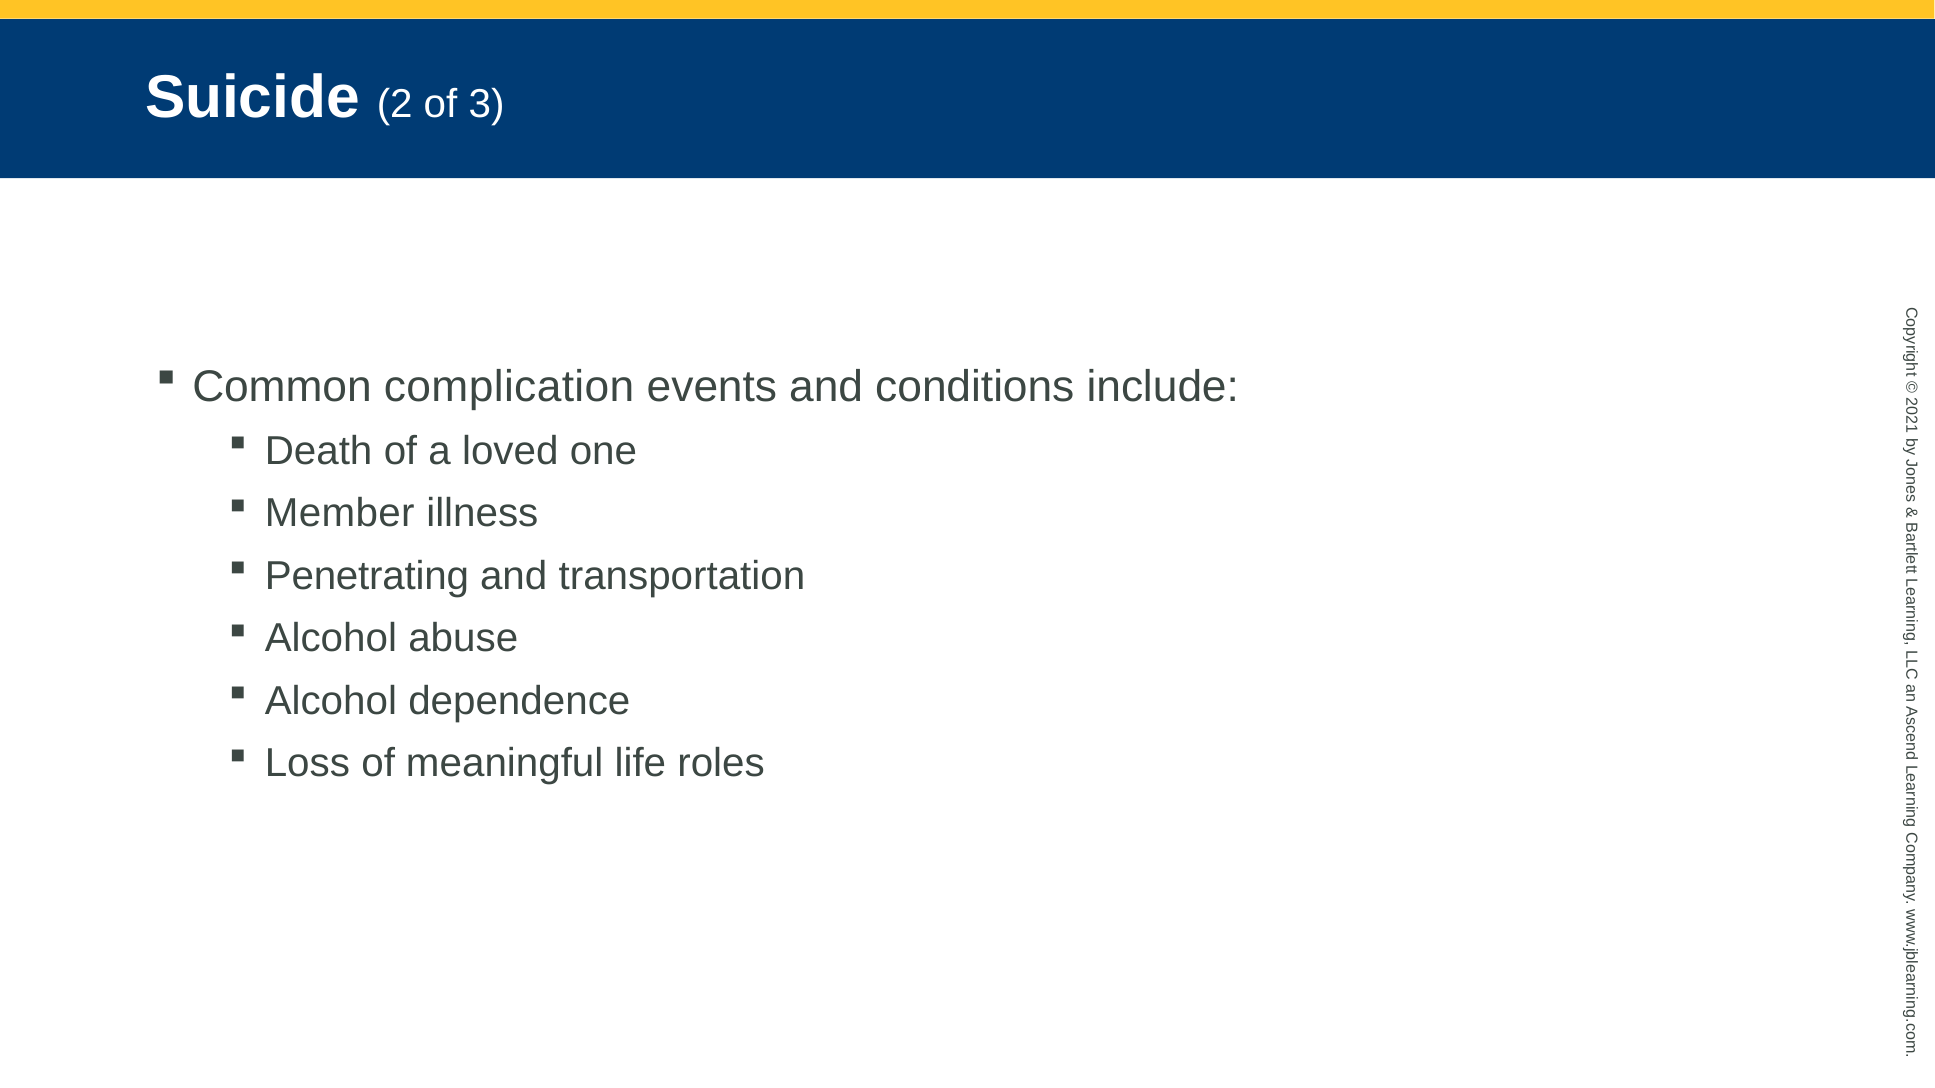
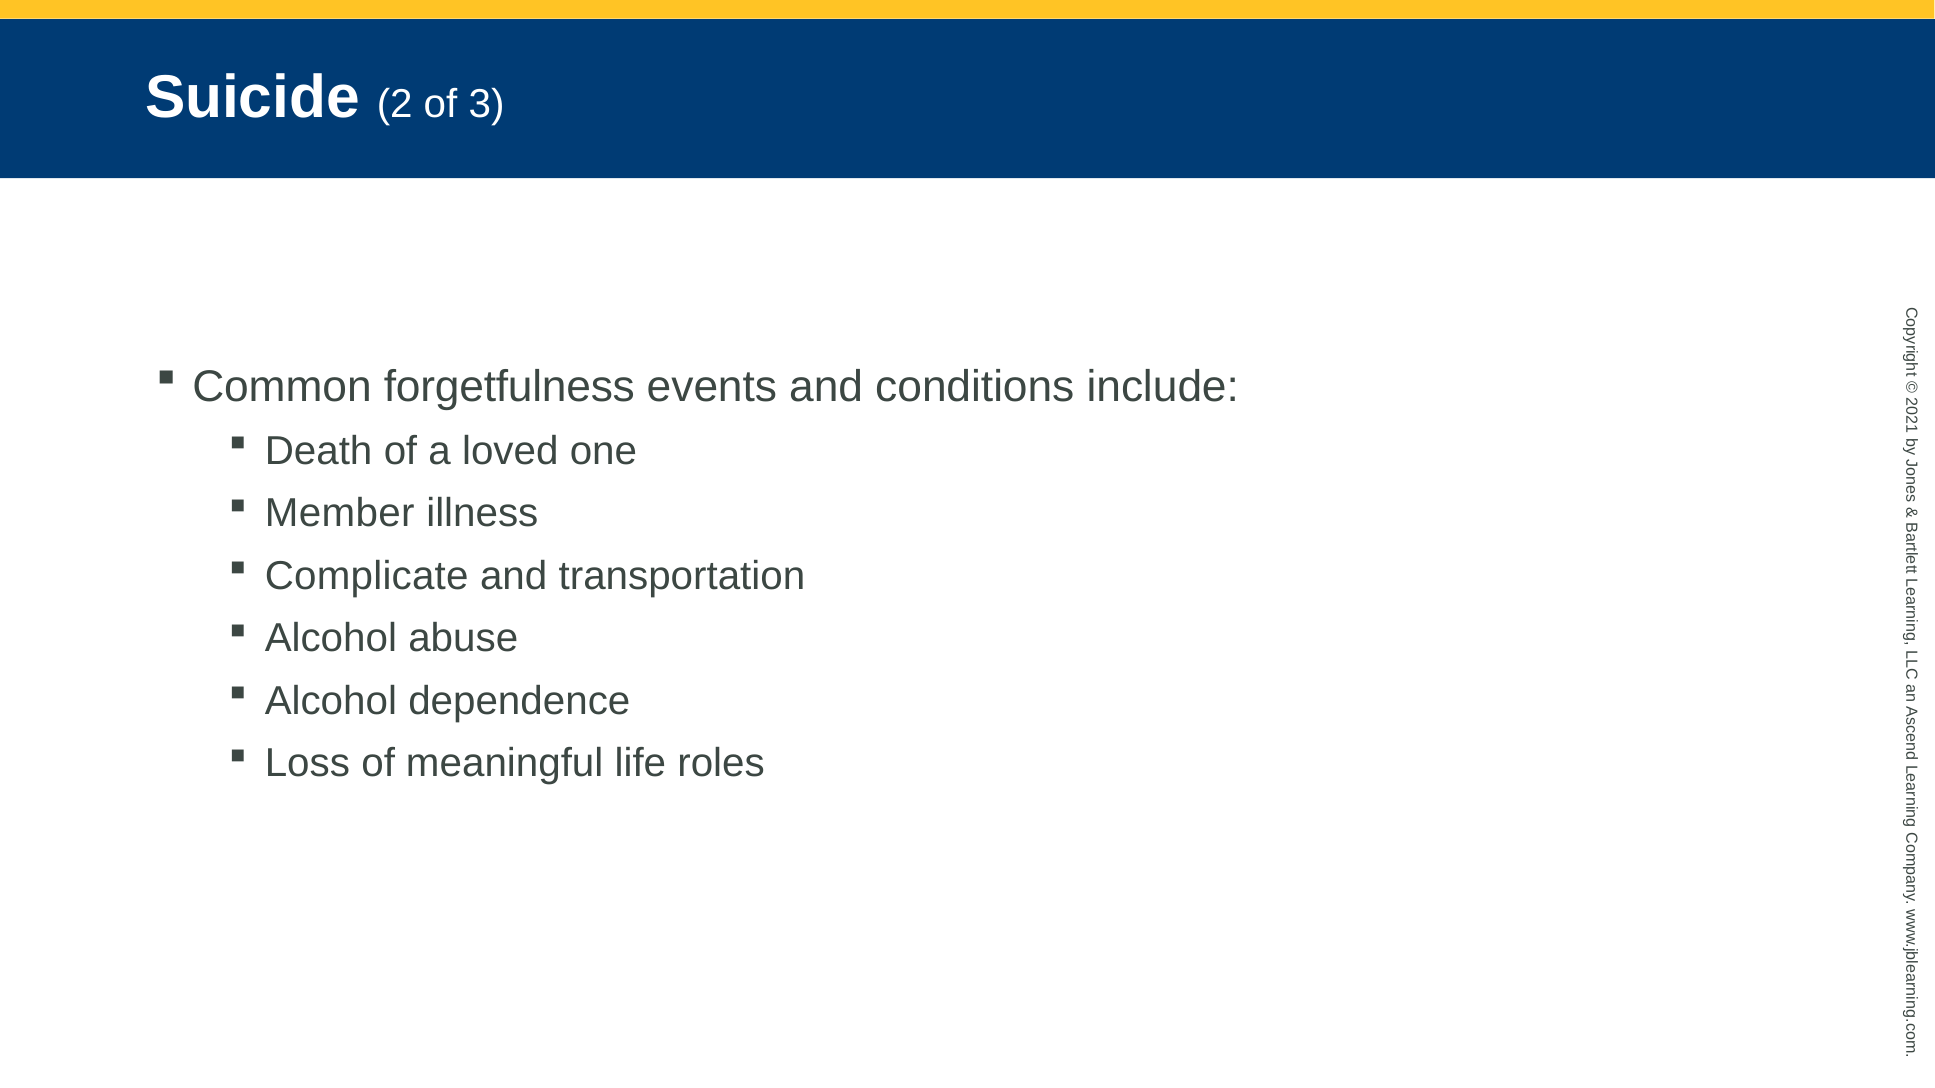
complication: complication -> forgetfulness (509, 387)
Penetrating: Penetrating -> Complicate (367, 576)
